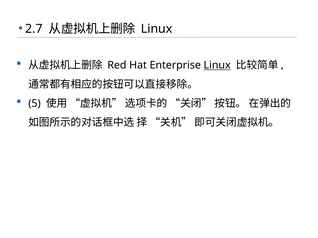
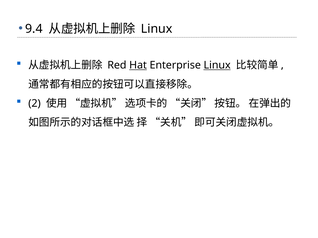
2.7: 2.7 -> 9.4 (34, 29)
Hat underline: none -> present (138, 65)
5: 5 -> 2 (35, 104)
